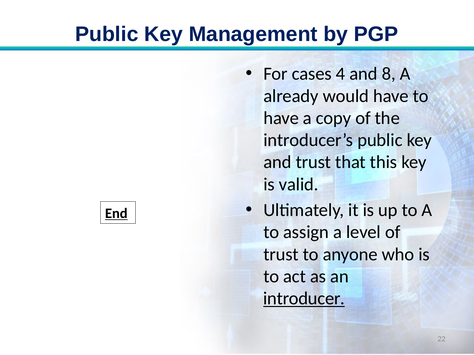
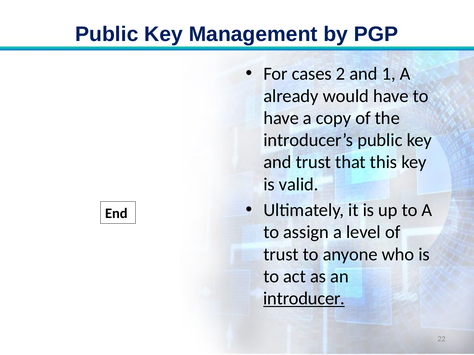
4: 4 -> 2 (341, 74)
8: 8 -> 1 (389, 74)
End underline: present -> none (116, 214)
